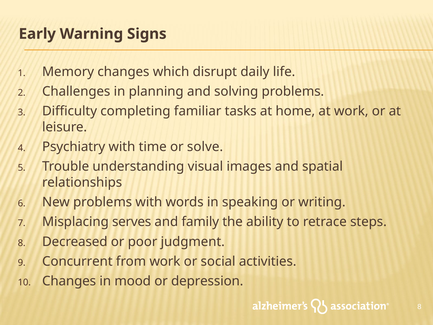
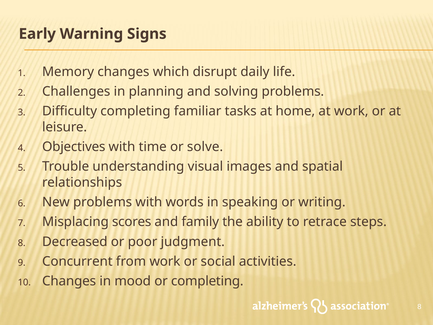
Psychiatry: Psychiatry -> Objectives (74, 147)
serves: serves -> scores (132, 222)
or depression: depression -> completing (207, 281)
